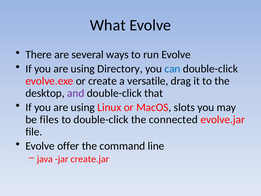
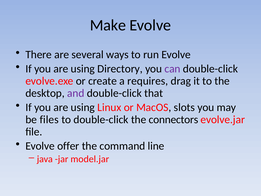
What: What -> Make (108, 25)
can colour: blue -> purple (172, 69)
versatile: versatile -> requires (148, 81)
connected: connected -> connectors (173, 119)
create.jar: create.jar -> model.jar (90, 159)
